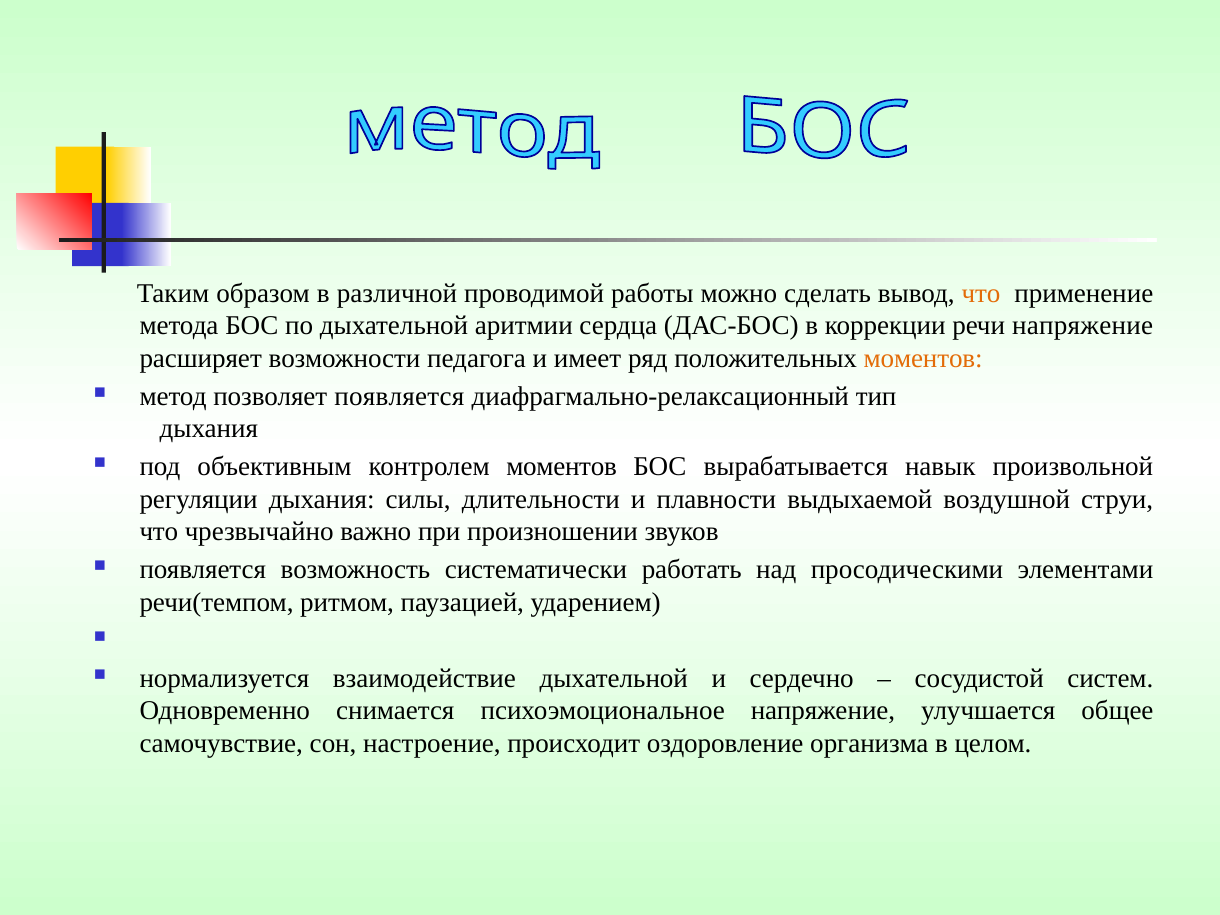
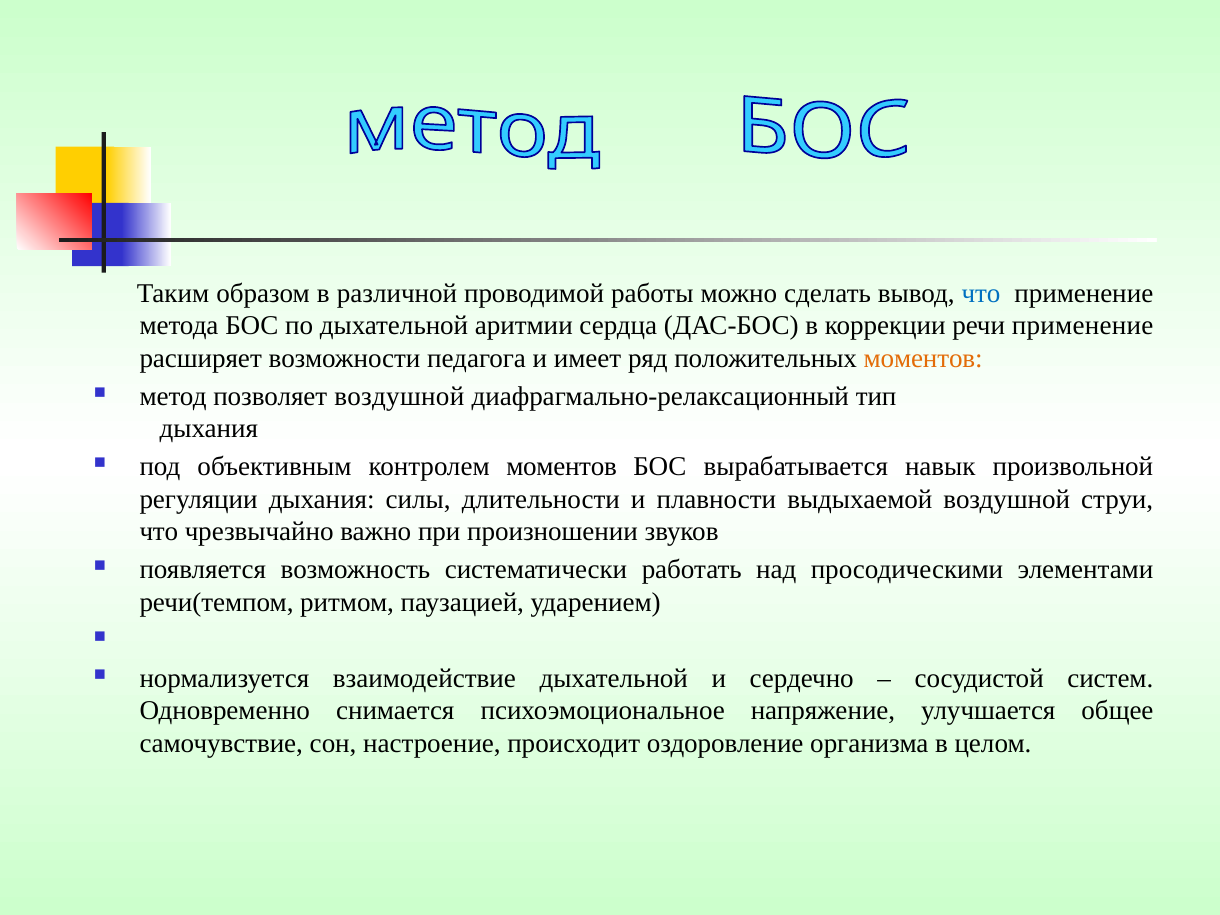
что colour: orange -> blue (981, 293)
речи напряжение: напряжение -> применение (1083, 326)
позволяет появляется: появляется -> воздушной (399, 396)
